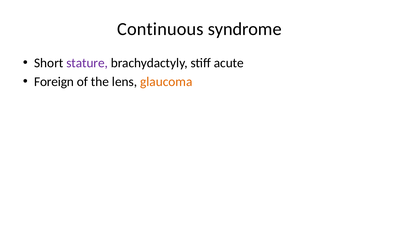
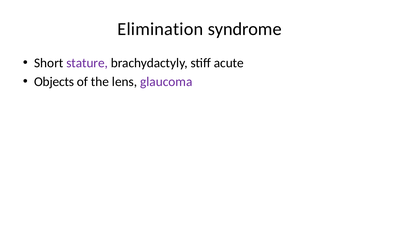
Continuous: Continuous -> Elimination (160, 29)
Foreign: Foreign -> Objects (54, 81)
glaucoma colour: orange -> purple (166, 81)
